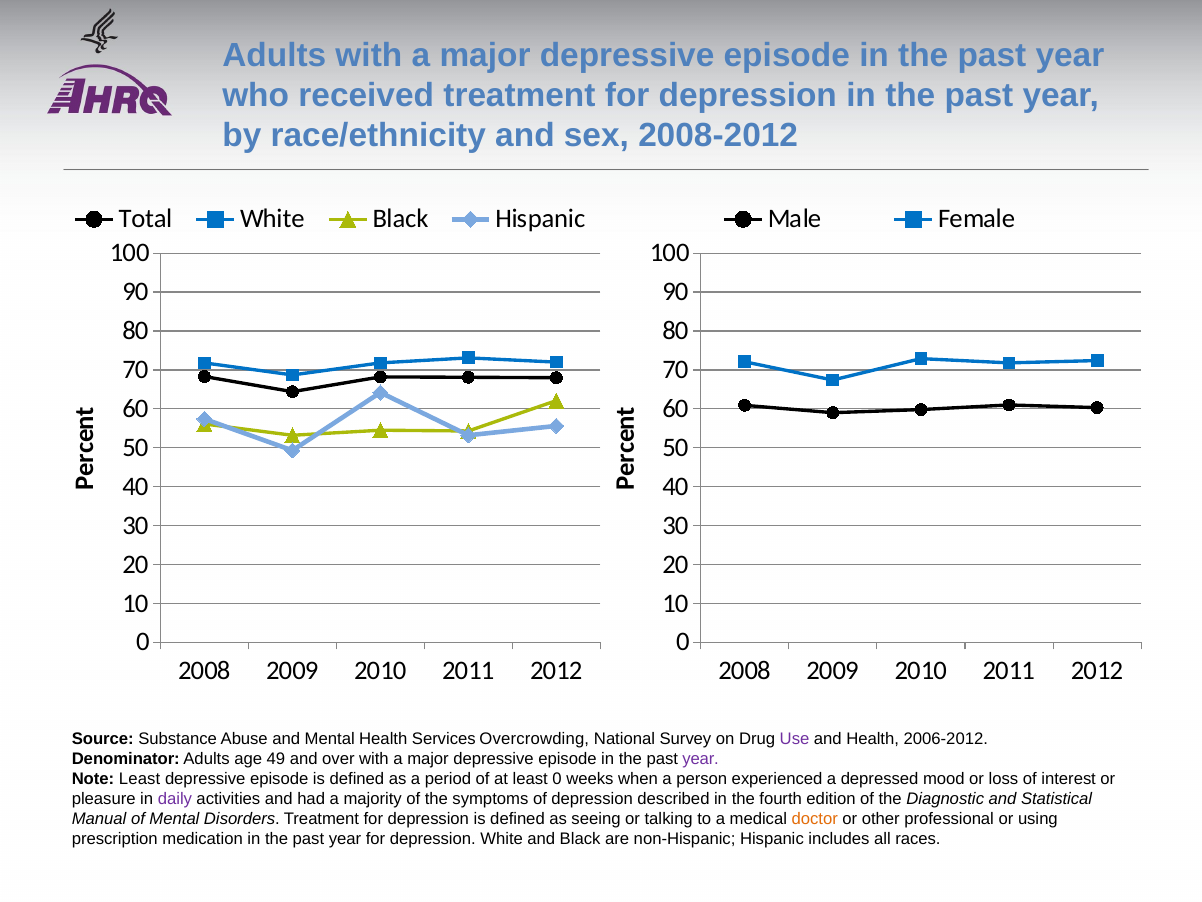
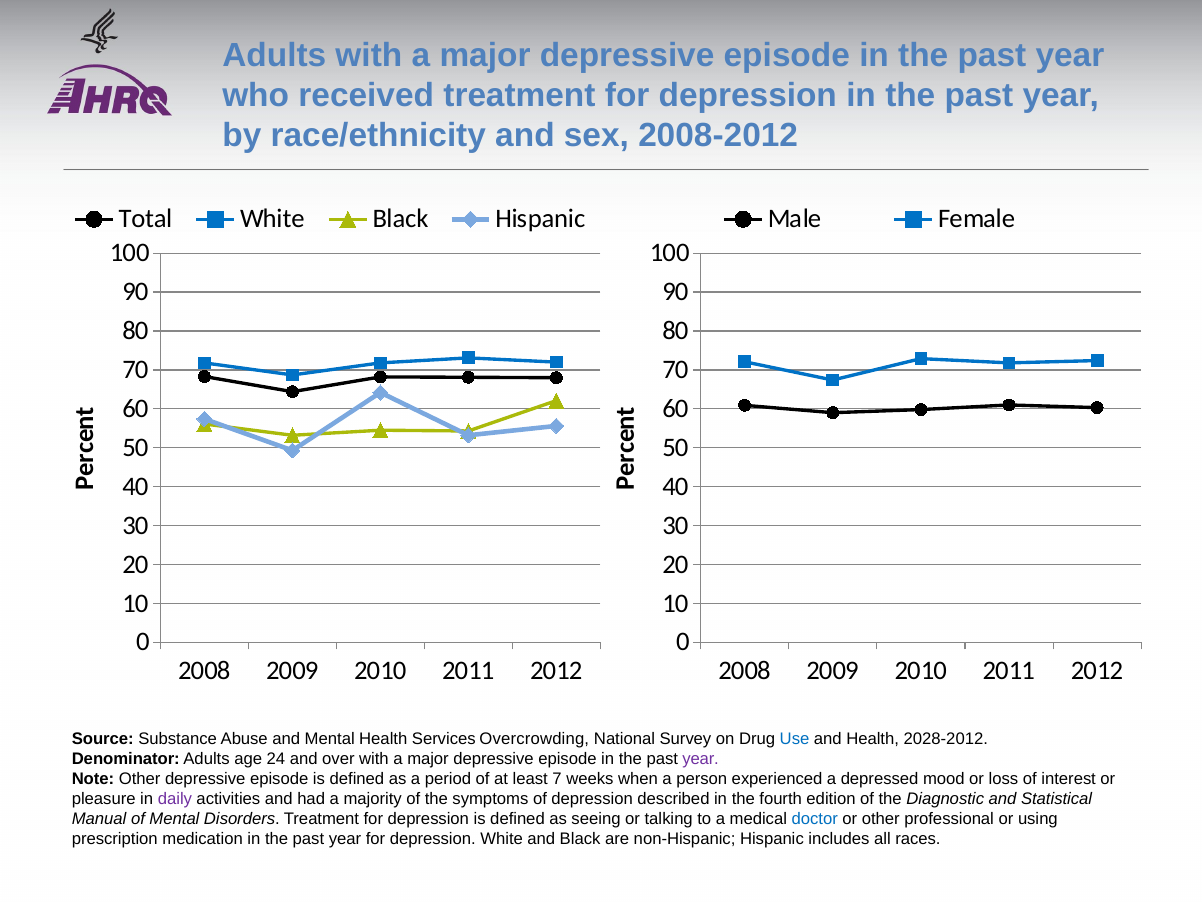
Use colour: purple -> blue (795, 738)
2006-2012: 2006-2012 -> 2028-2012 (946, 738)
49: 49 -> 24 (276, 758)
Note Least: Least -> Other (140, 778)
least 0: 0 -> 7 (557, 778)
doctor colour: orange -> blue (815, 819)
